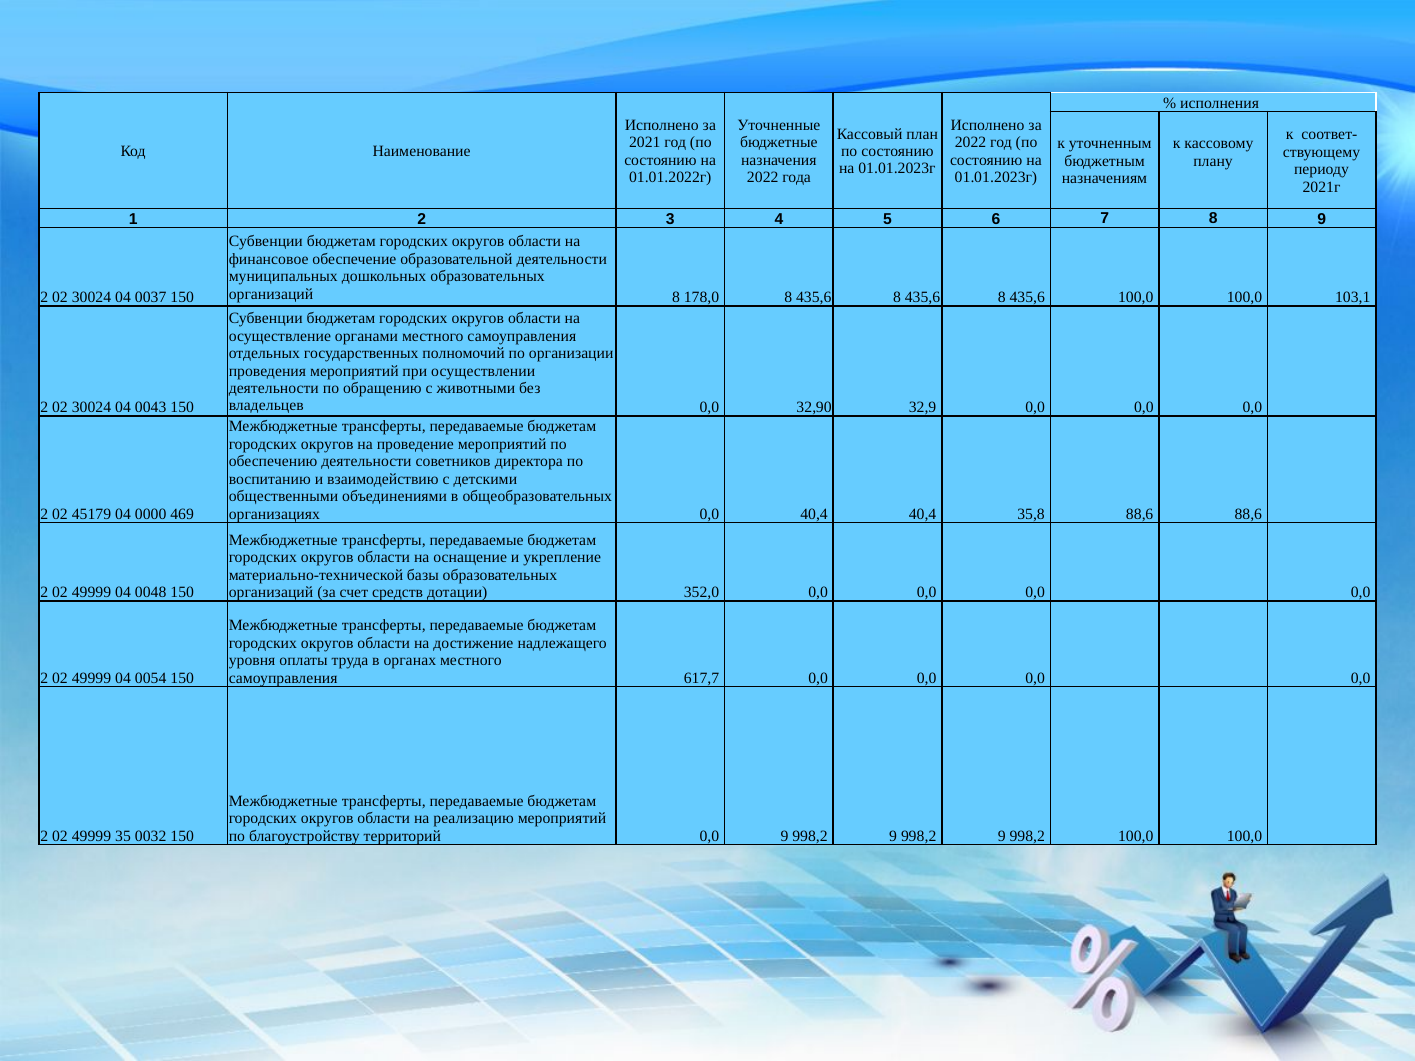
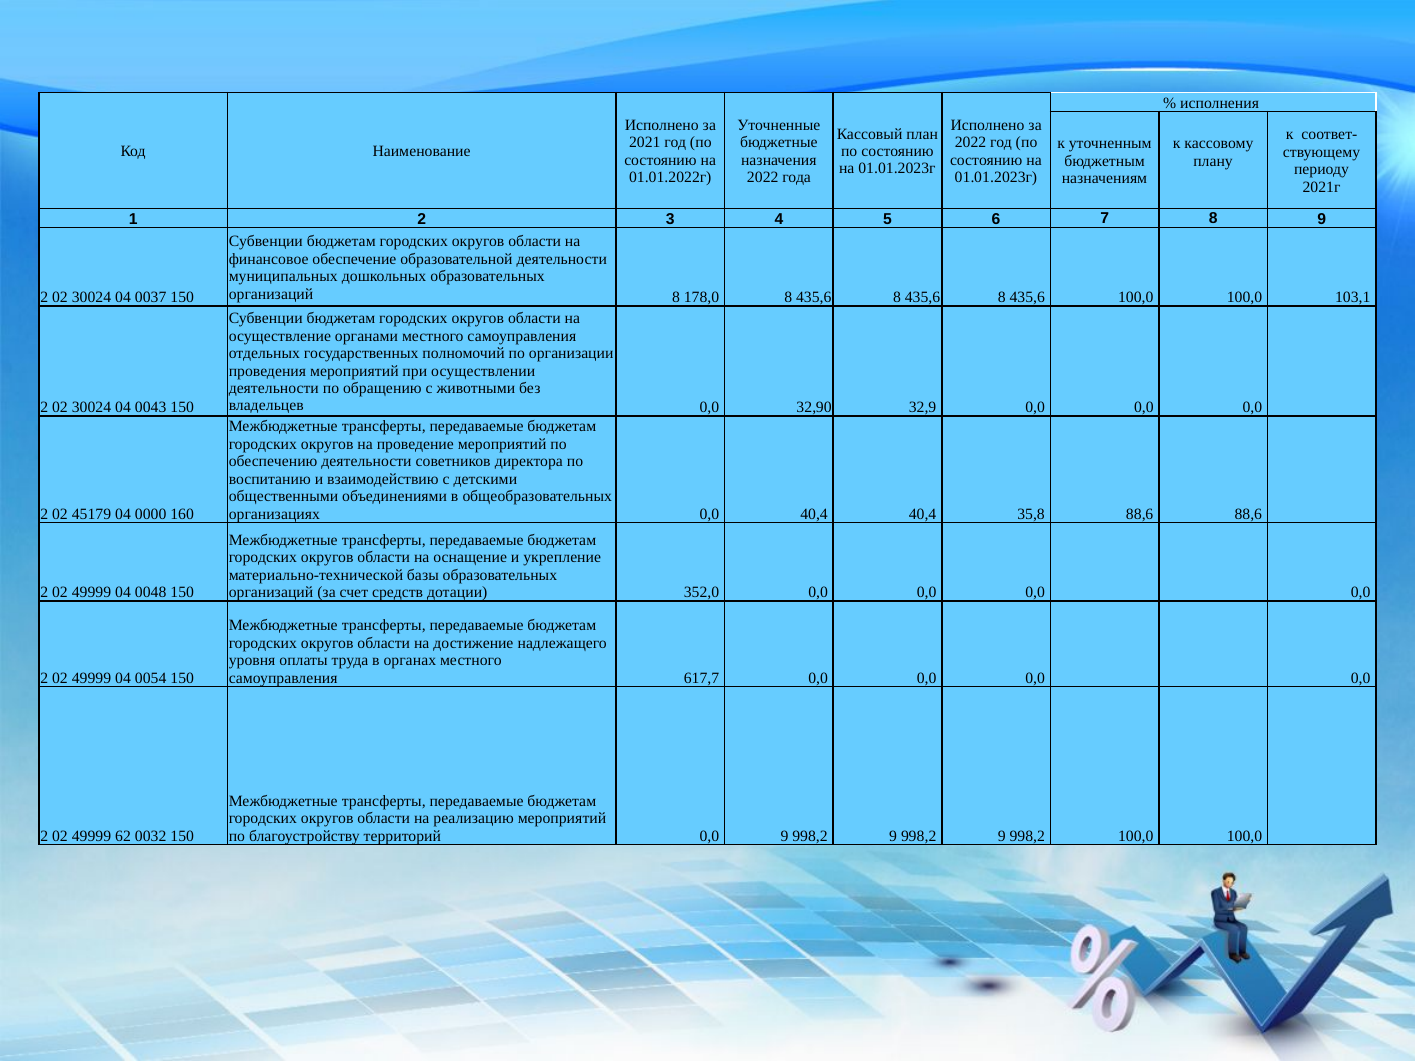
469: 469 -> 160 (182, 514)
35: 35 -> 62 (123, 836)
